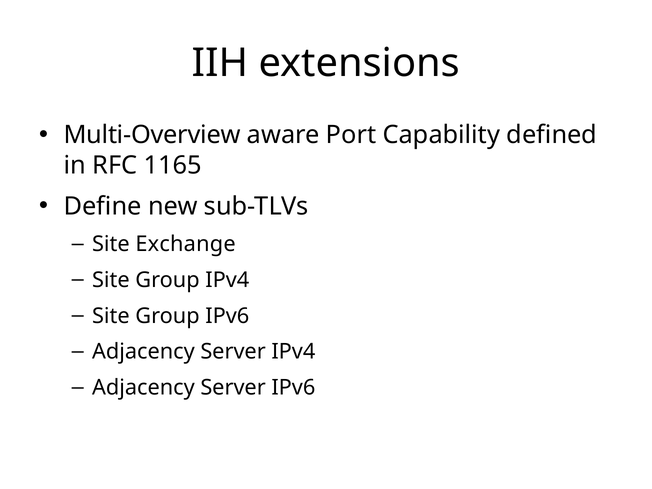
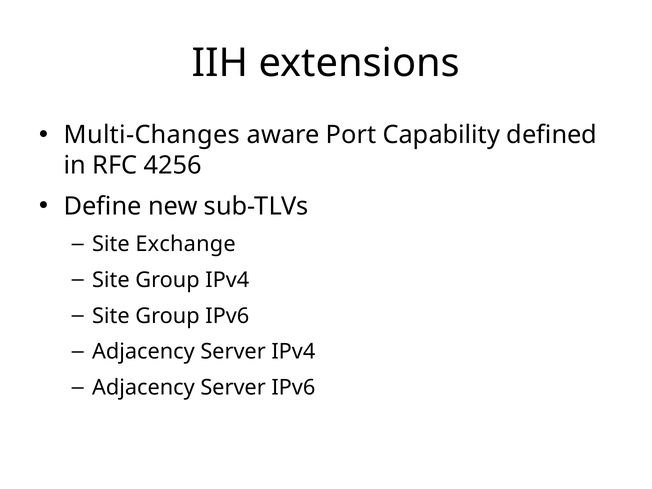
Multi-Overview: Multi-Overview -> Multi-Changes (152, 135)
1165: 1165 -> 4256 (173, 165)
